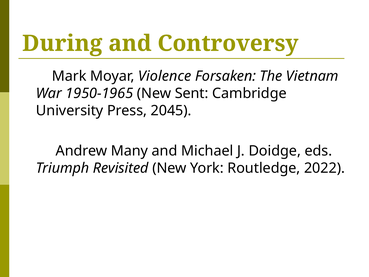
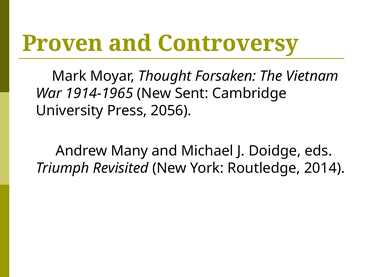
During: During -> Proven (62, 43)
Violence: Violence -> Thought (165, 76)
1950-1965: 1950-1965 -> 1914-1965 (99, 93)
2045: 2045 -> 2056 (171, 110)
2022: 2022 -> 2014 (324, 168)
